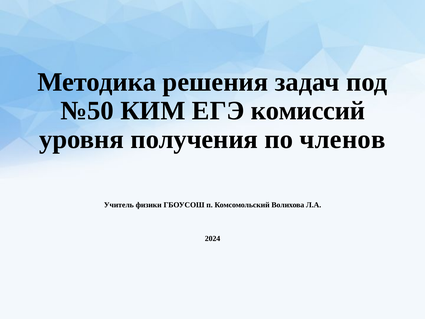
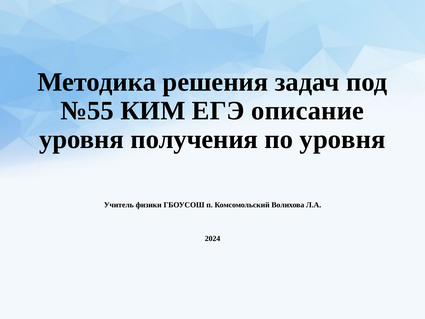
№50: №50 -> №55 (87, 111)
комиссий: комиссий -> описание (308, 111)
по членов: членов -> уровня (343, 139)
